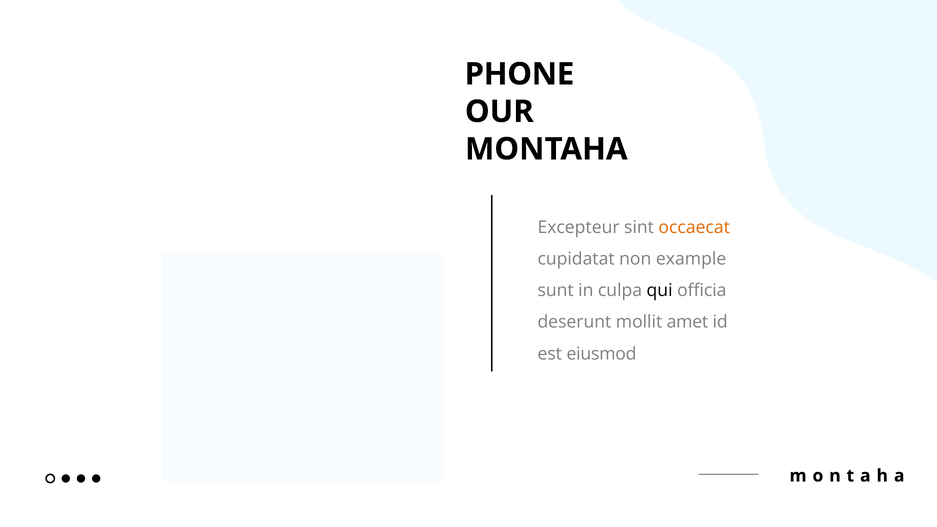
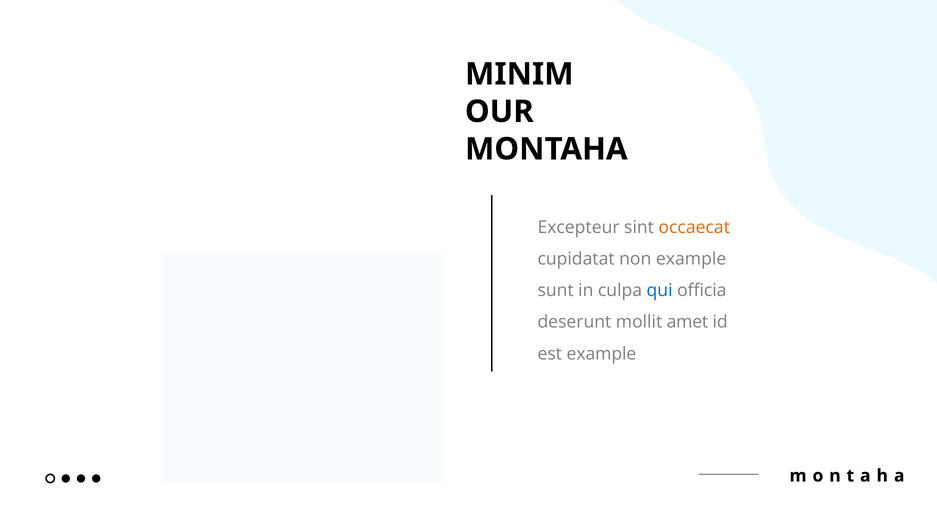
PHONE: PHONE -> MINIM (519, 74)
qui colour: black -> blue (660, 291)
est eiusmod: eiusmod -> example (601, 354)
